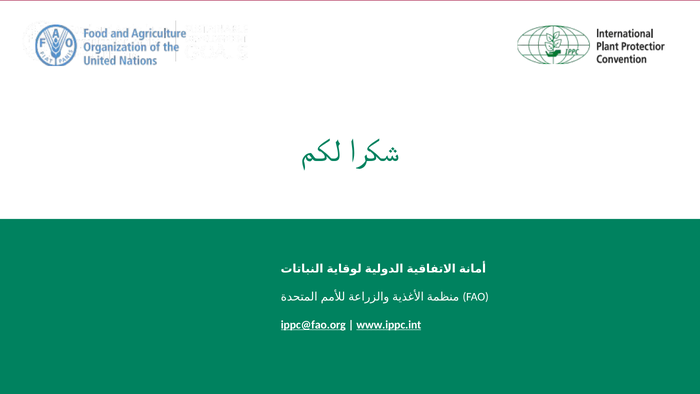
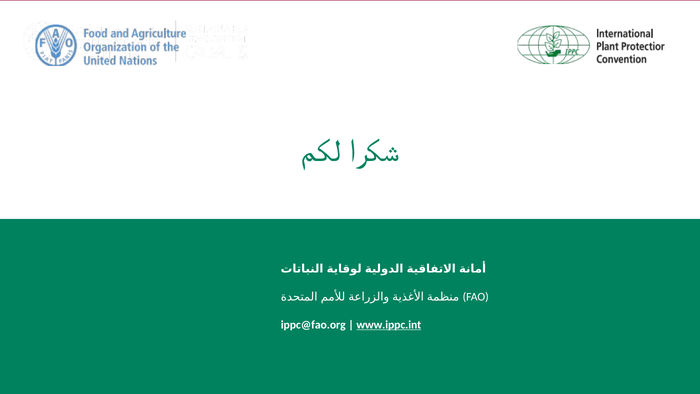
ippc@fao.org underline: present -> none (313, 324)
